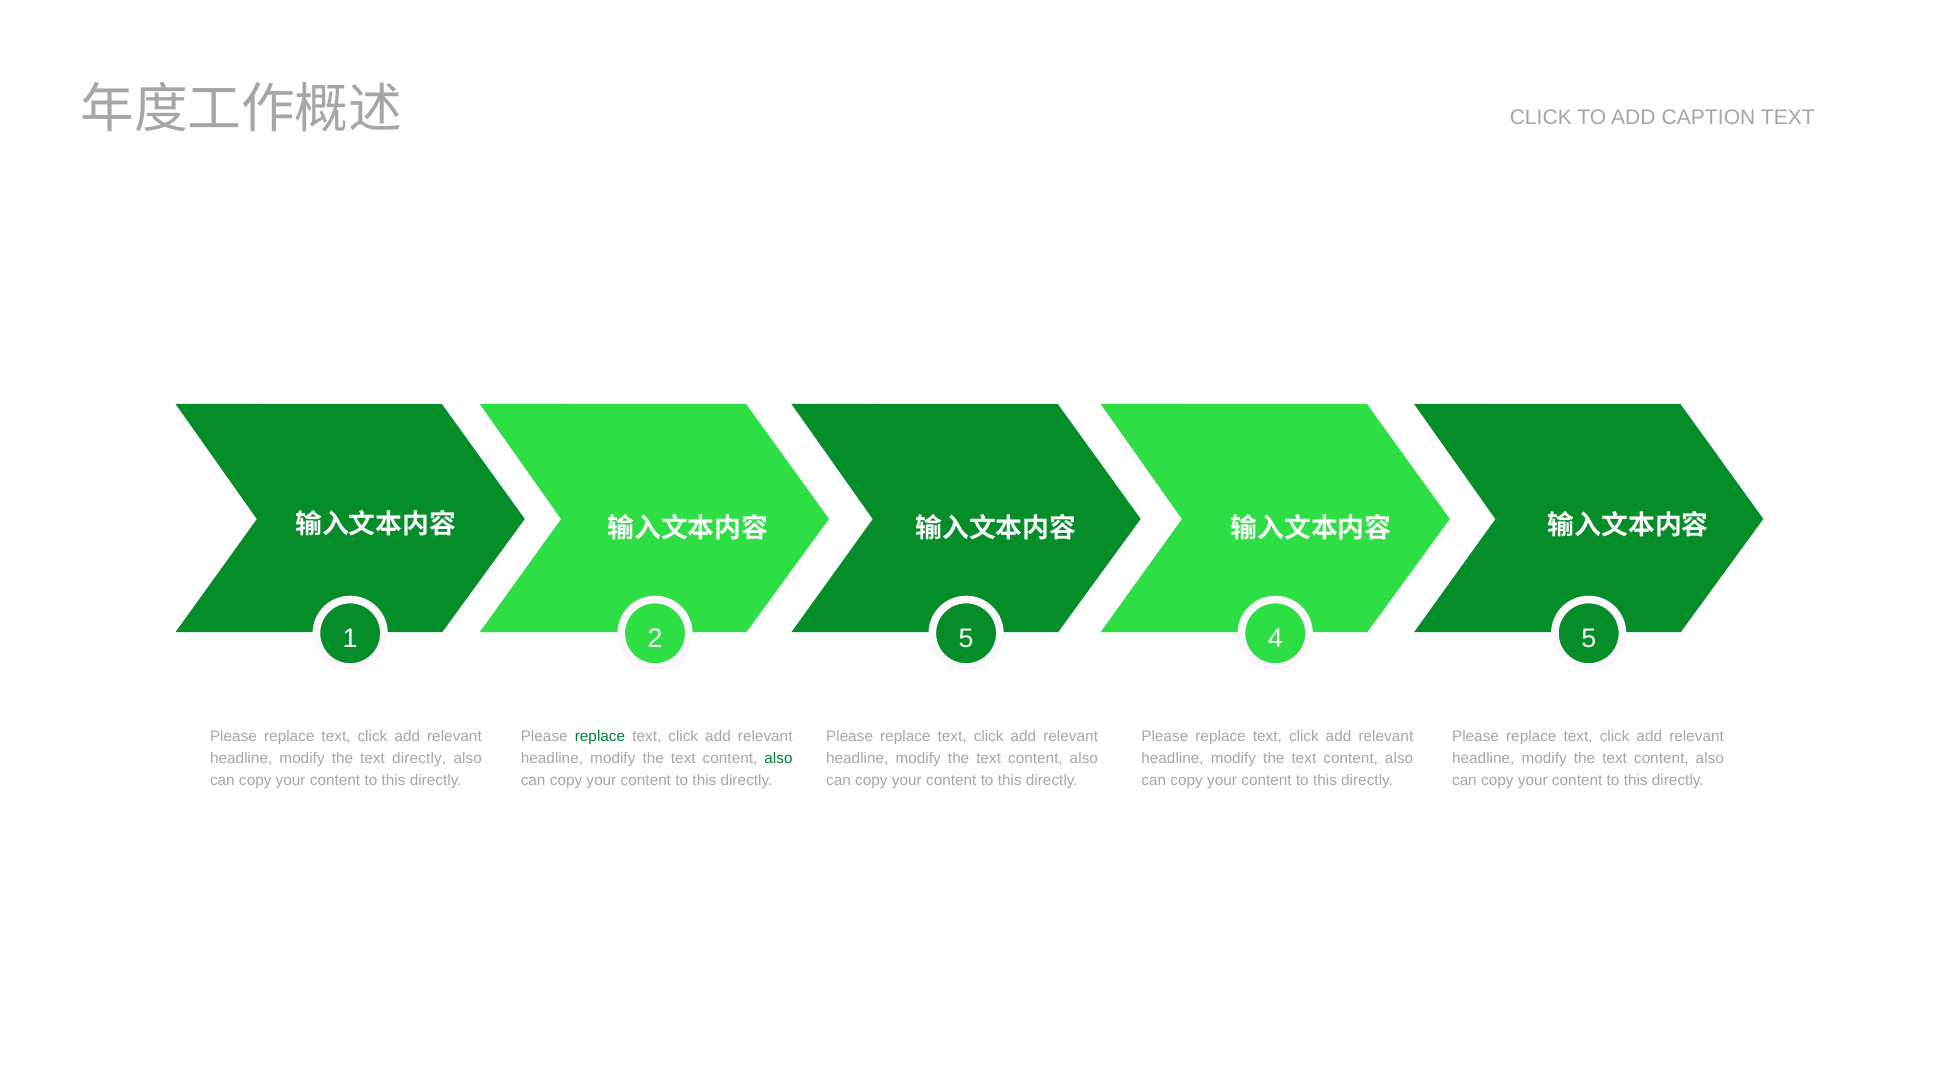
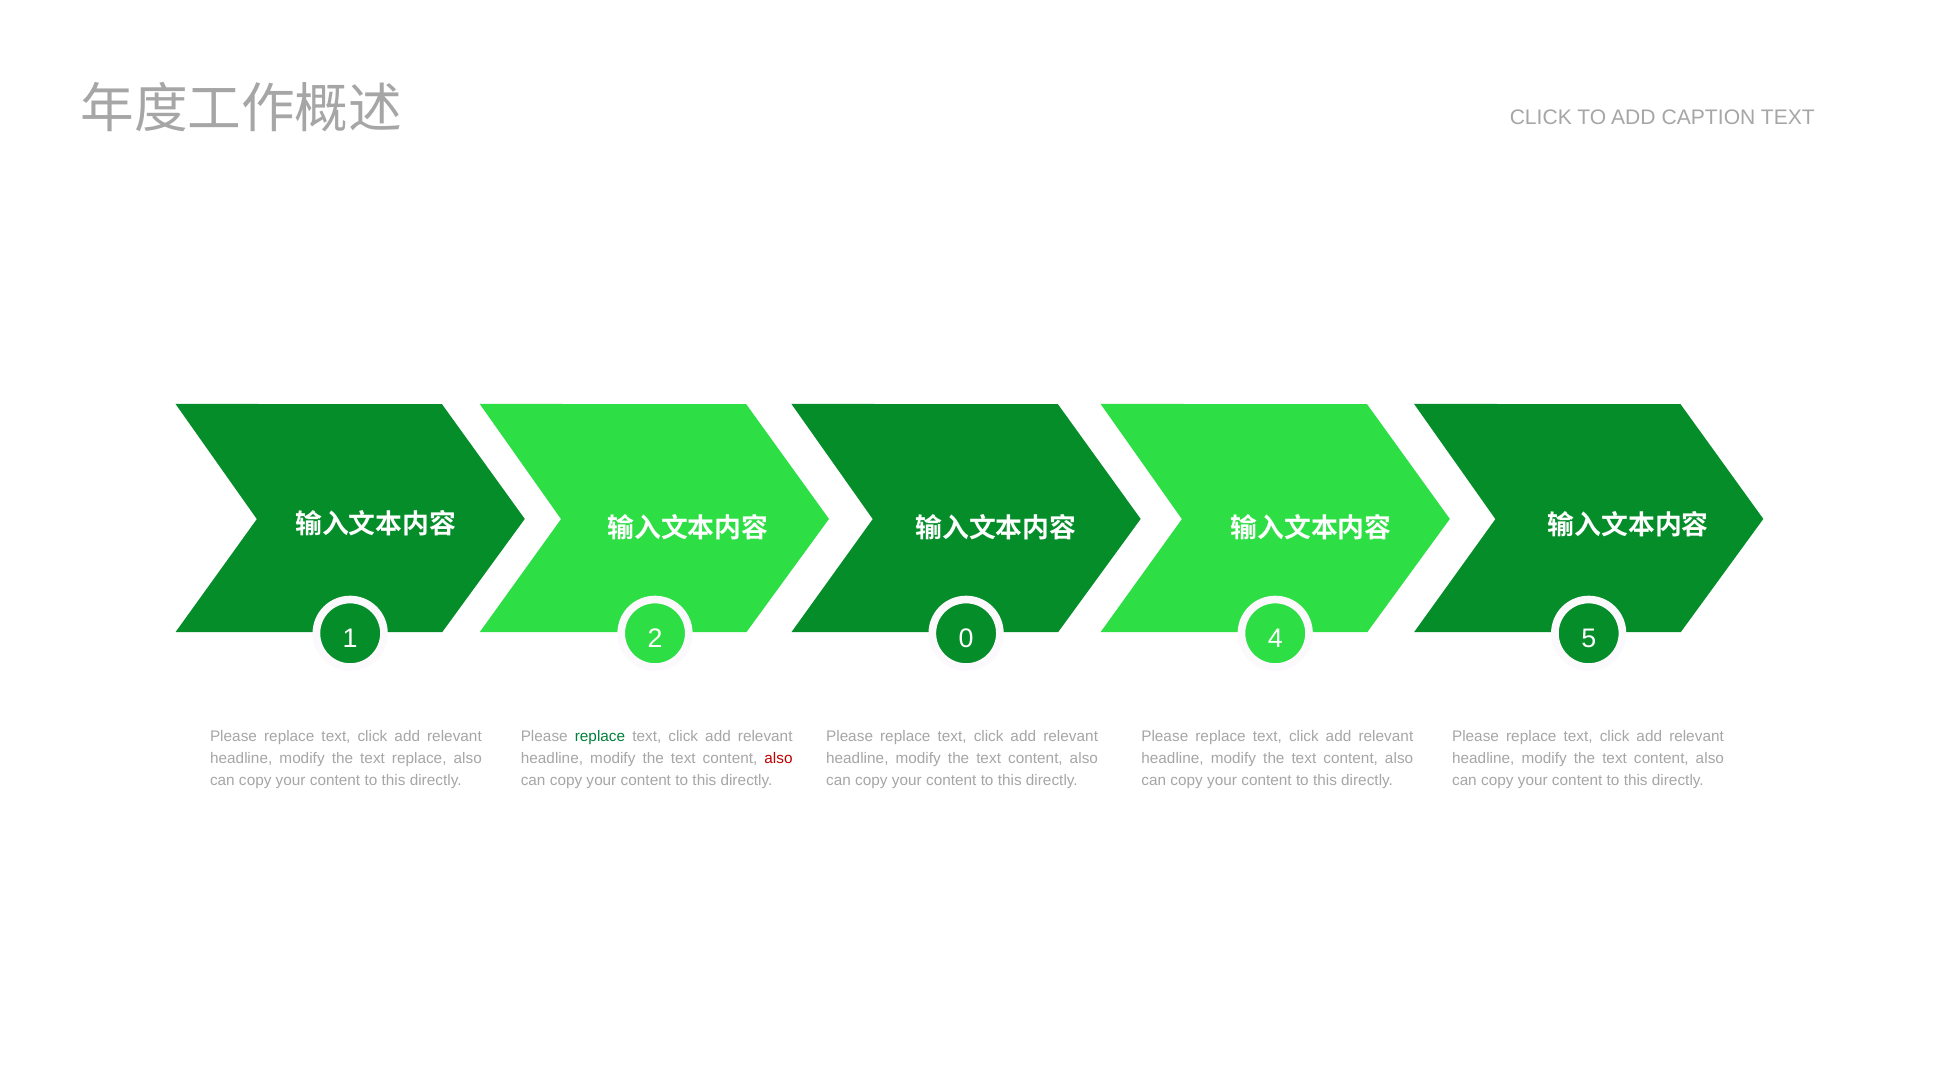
2 5: 5 -> 0 (966, 639)
text directly: directly -> replace (419, 759)
also colour: green -> red (778, 759)
